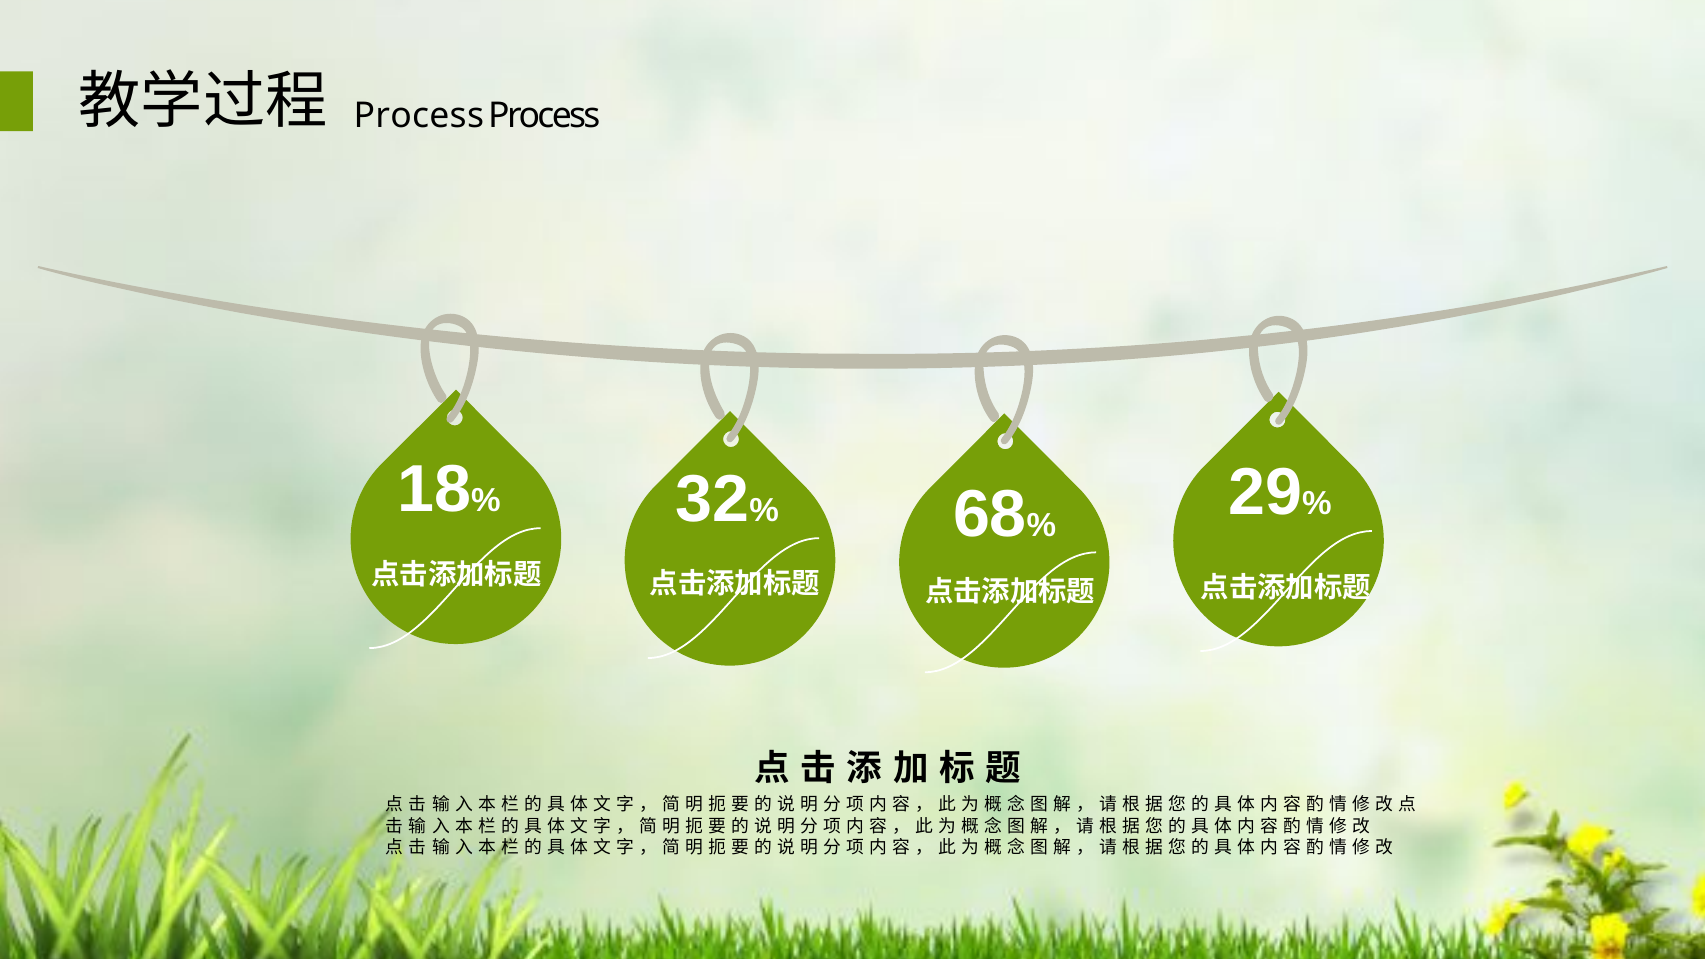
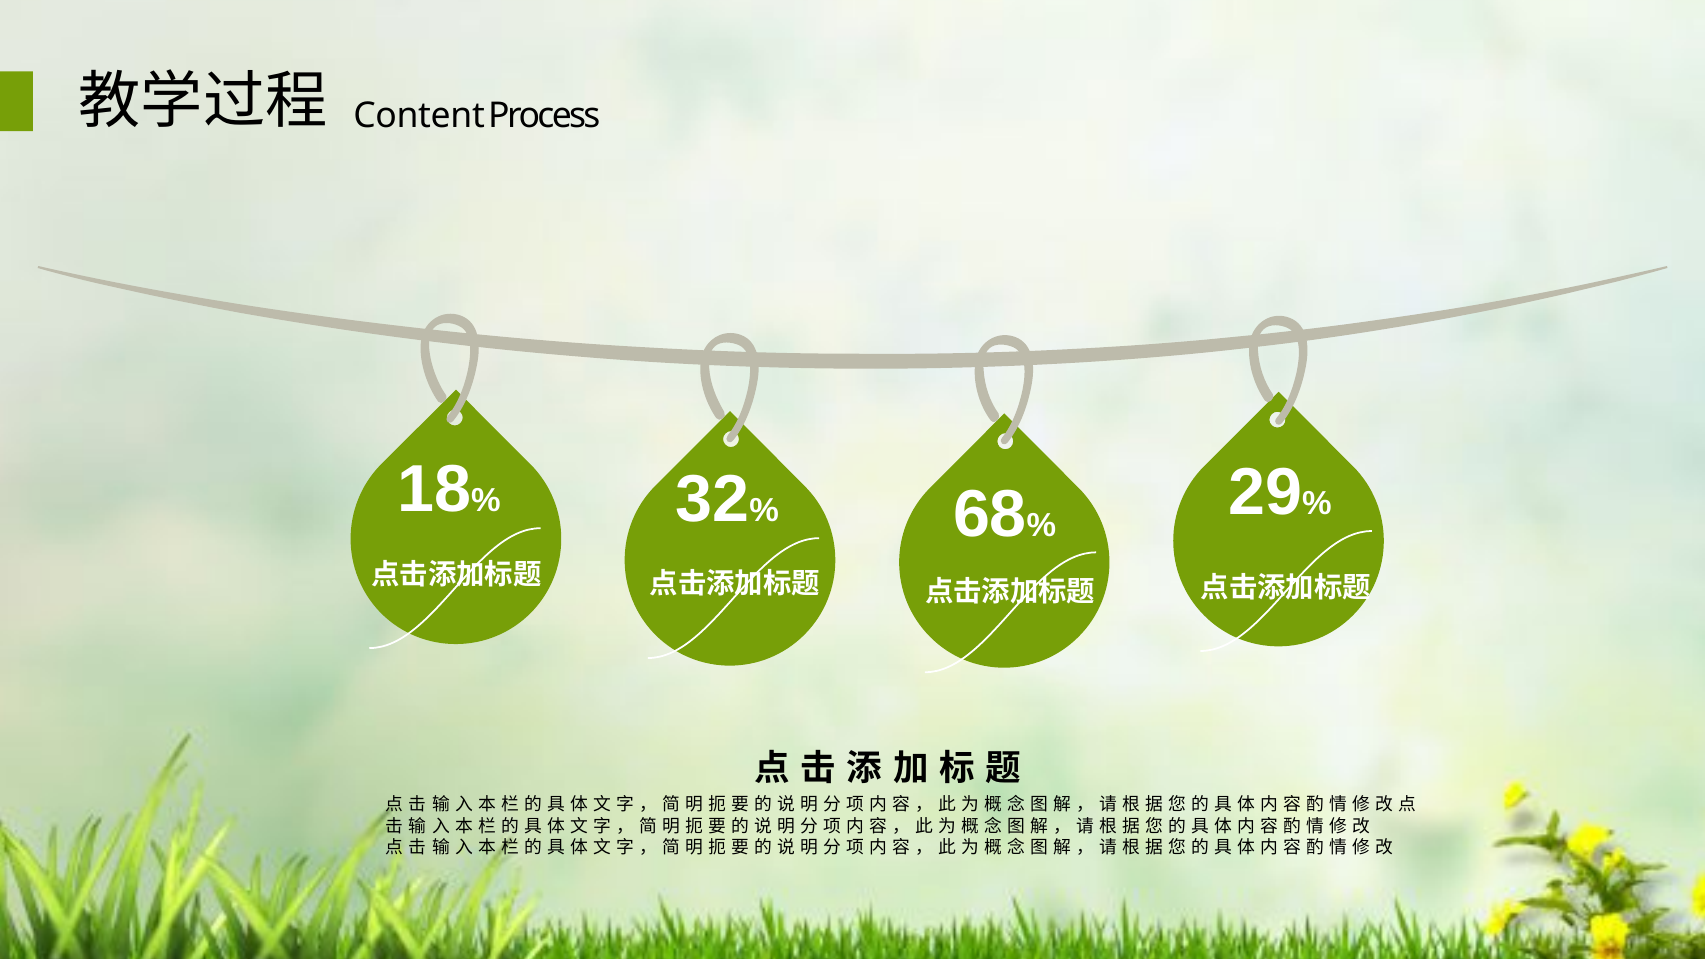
Process: Process -> Content (419, 115)
